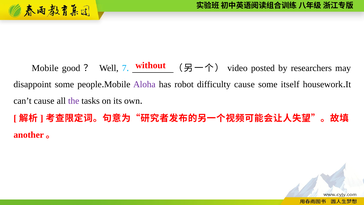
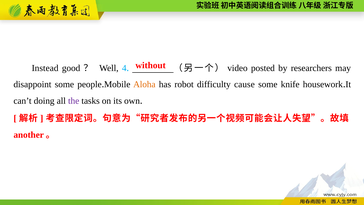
Mobile: Mobile -> Instead (45, 68)
7: 7 -> 4 (124, 68)
Aloha colour: purple -> orange (144, 84)
itself: itself -> knife (290, 84)
can’t cause: cause -> doing (44, 101)
